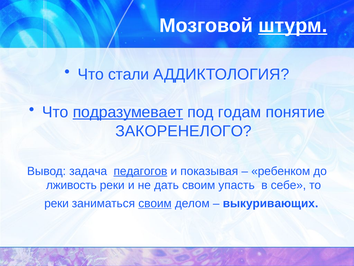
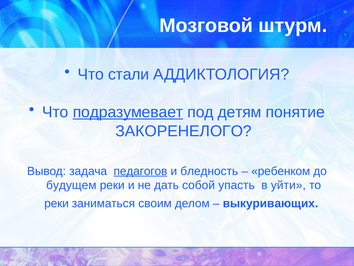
штурм underline: present -> none (293, 26)
годам: годам -> детям (240, 112)
показывая: показывая -> бледность (209, 171)
лживость: лживость -> будущем (71, 185)
дать своим: своим -> собой (199, 185)
себе: себе -> уйти (288, 185)
своим underline: present -> none (155, 203)
